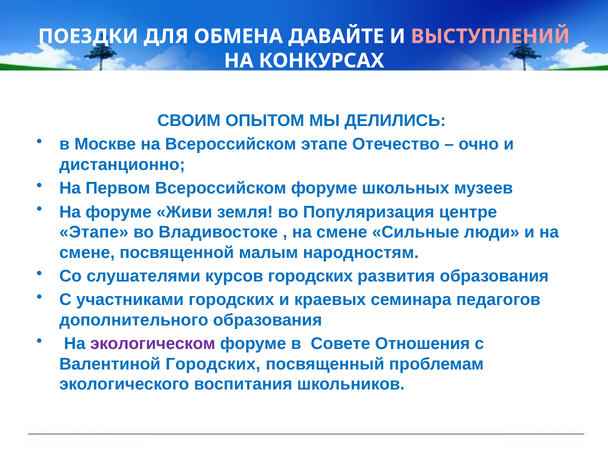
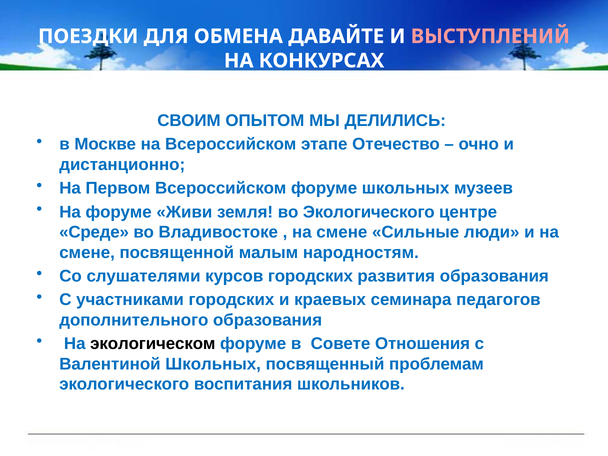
во Популяризация: Популяризация -> Экологического (369, 212)
Этапе: Этапе -> Среде (94, 232)
экологическом colour: purple -> black (153, 344)
Валентиной Городских: Городских -> Школьных (213, 364)
